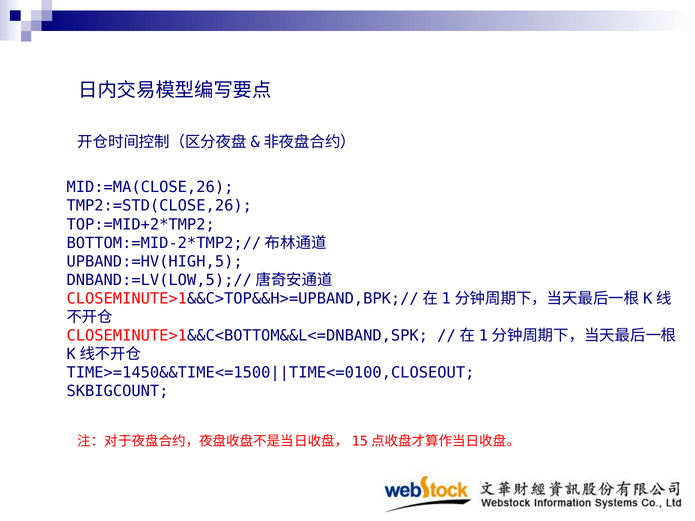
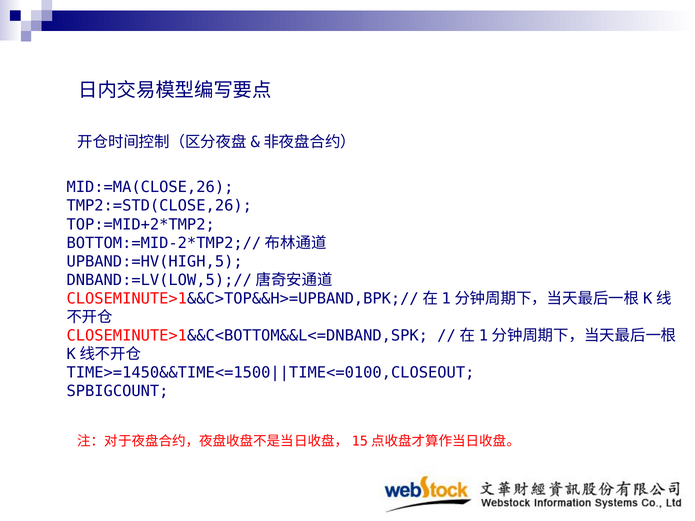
SKBIGCOUNT: SKBIGCOUNT -> SPBIGCOUNT (118, 391)
